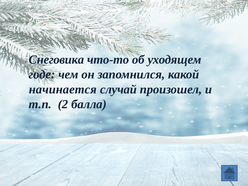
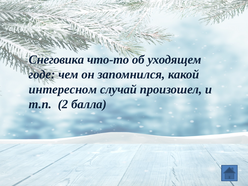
начинается: начинается -> интересном (63, 89)
